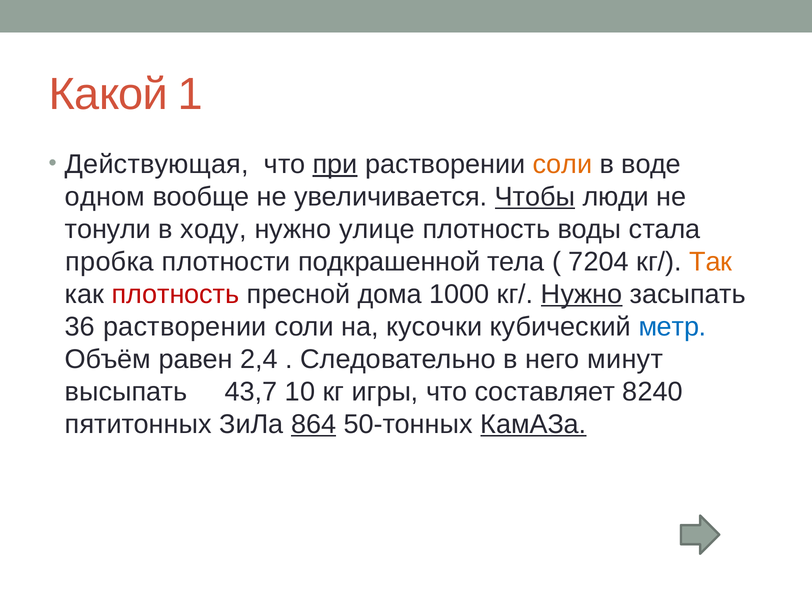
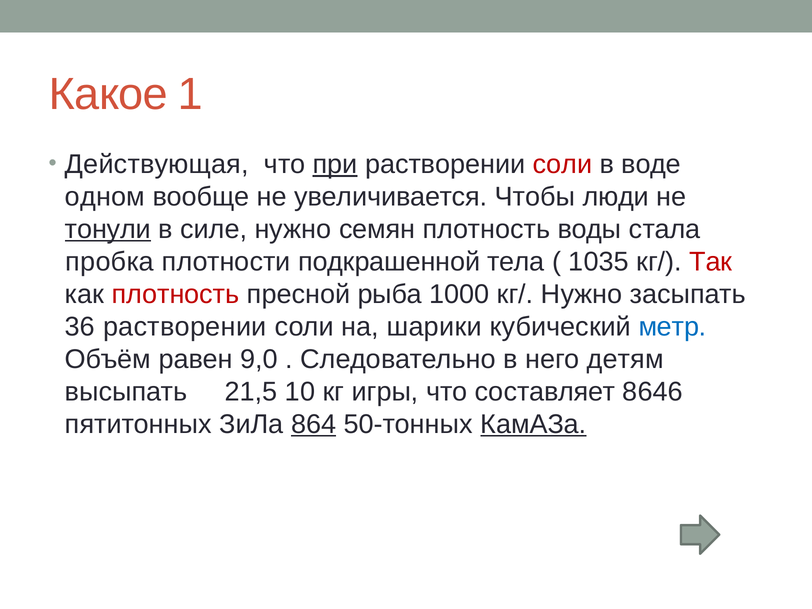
Какой: Какой -> Какое (108, 95)
соли colour: orange -> red (563, 164)
Чтобы underline: present -> none (535, 197)
тонули underline: none -> present (108, 229)
ходу: ходу -> силе (214, 229)
улице: улице -> семян (377, 229)
7204: 7204 -> 1035 (599, 262)
Так colour: orange -> red (711, 262)
дома: дома -> рыба (390, 294)
Нужно underline: present -> none (582, 294)
кусочки: кусочки -> шарики (434, 327)
2,4: 2,4 -> 9,0 (259, 359)
минут: минут -> детям (625, 359)
43,7: 43,7 -> 21,5 (251, 392)
8240: 8240 -> 8646 (653, 392)
